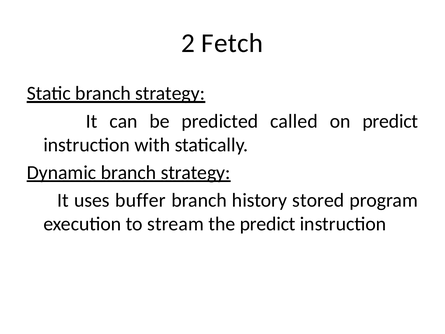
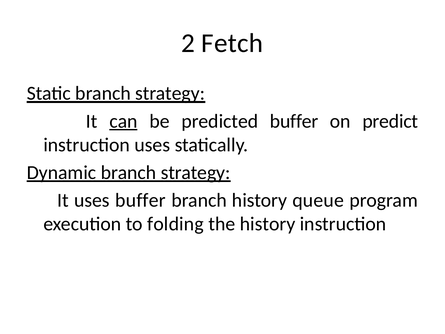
can underline: none -> present (123, 121)
predicted called: called -> buffer (294, 121)
instruction with: with -> uses (152, 145)
stored: stored -> queue (318, 200)
stream: stream -> folding (175, 224)
the predict: predict -> history (268, 224)
